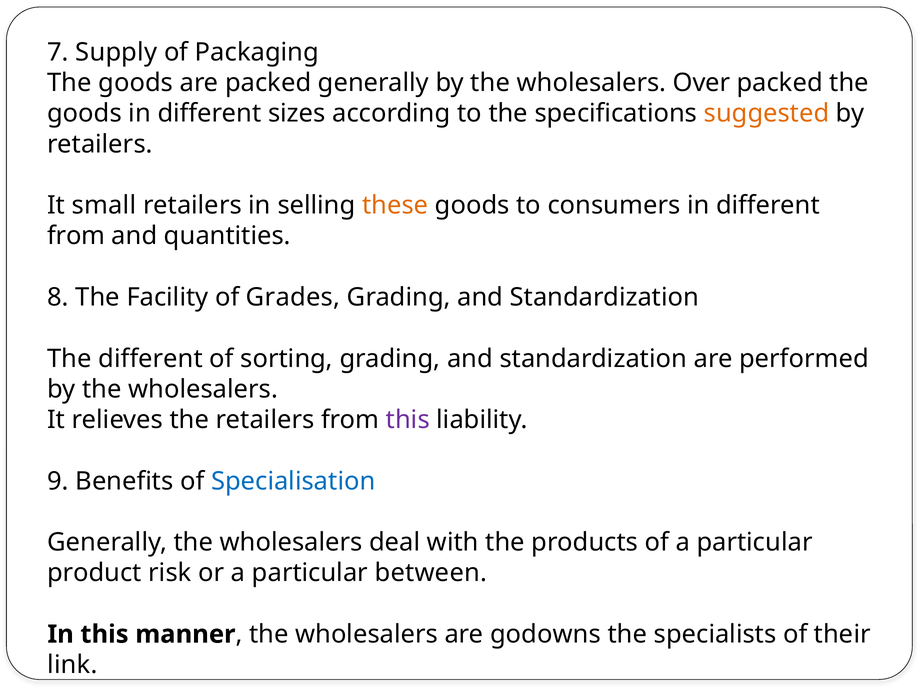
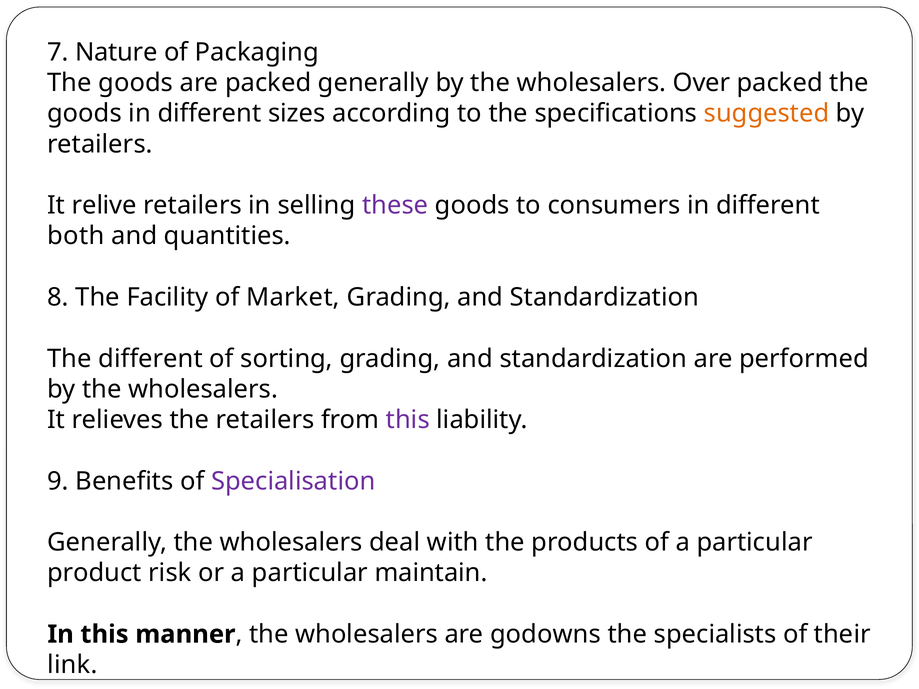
Supply: Supply -> Nature (116, 52)
small: small -> relive (104, 206)
these colour: orange -> purple (395, 206)
from: from -> both (76, 236)
Grades: Grades -> Market (293, 297)
Specialisation colour: blue -> purple (293, 481)
between: between -> maintain (431, 573)
